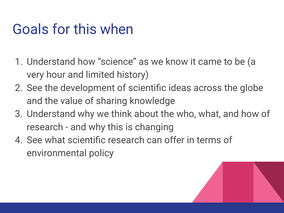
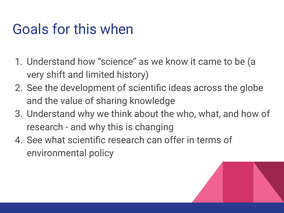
hour: hour -> shift (56, 75)
